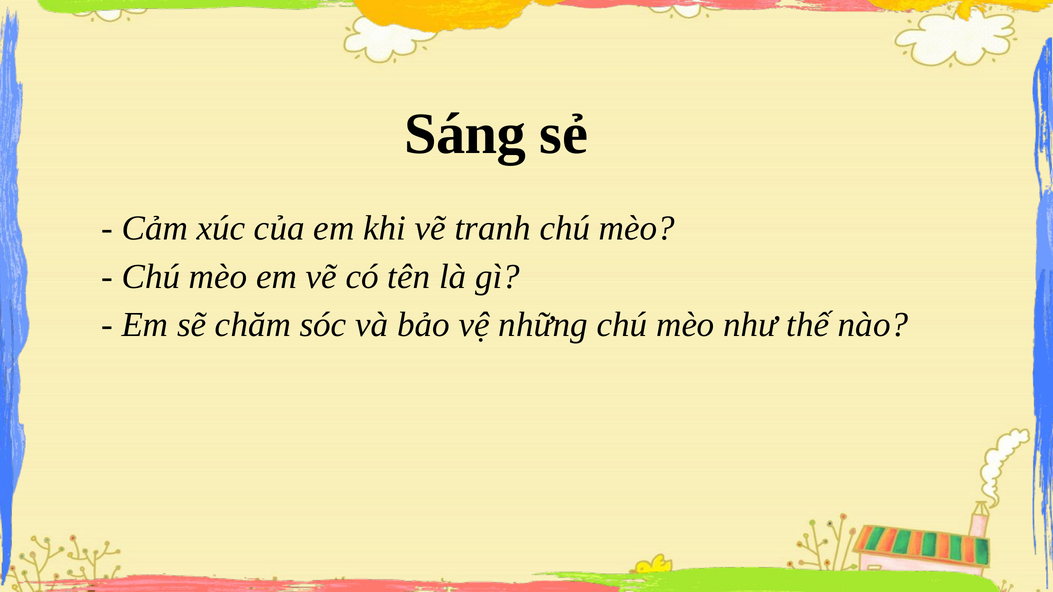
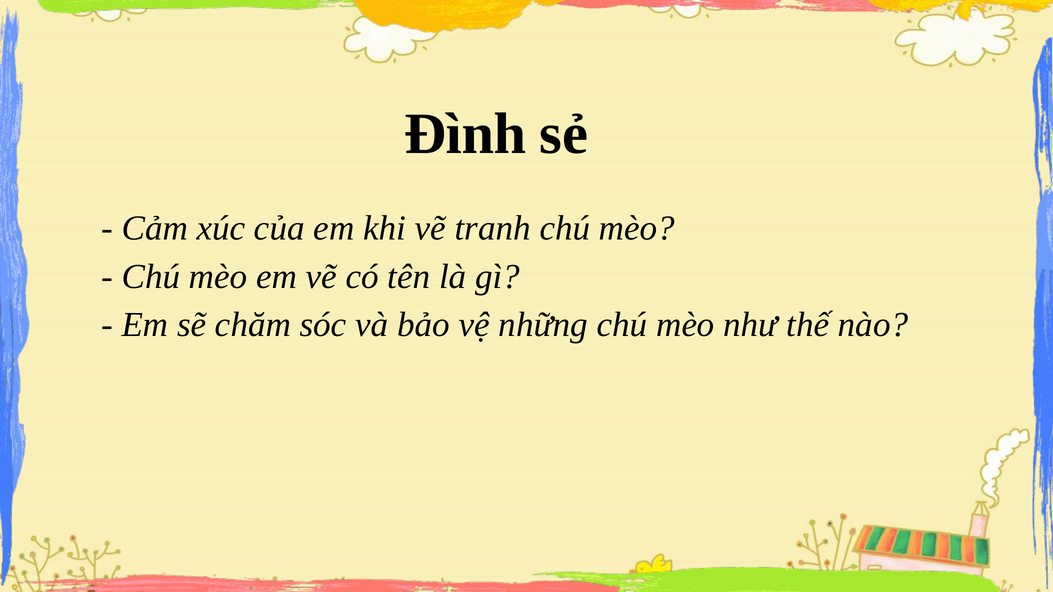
Sáng: Sáng -> Đình (465, 134)
